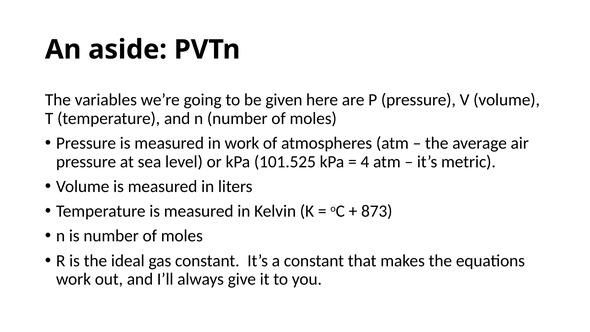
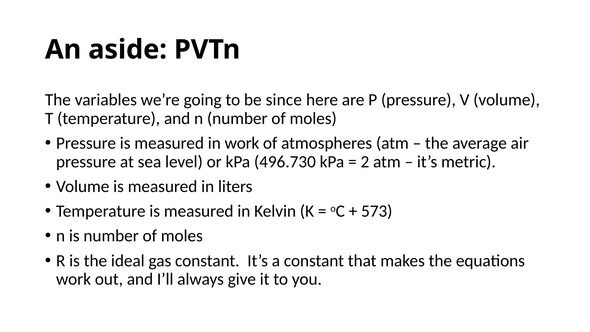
given: given -> since (284, 100)
101.525: 101.525 -> 496.730 (285, 162)
4: 4 -> 2 (365, 162)
873: 873 -> 573 (377, 211)
